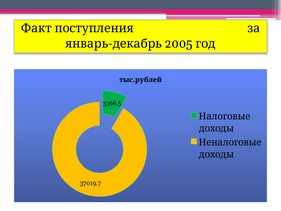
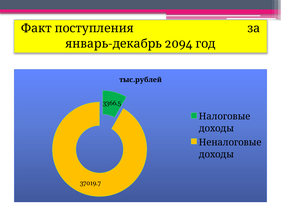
2005: 2005 -> 2094 (179, 44)
